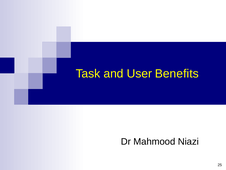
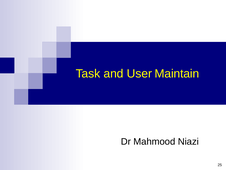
Benefits: Benefits -> Maintain (177, 73)
